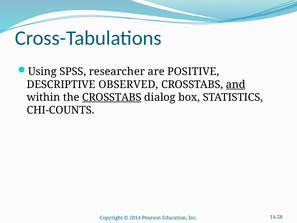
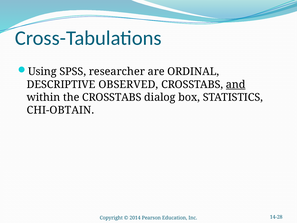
POSITIVE: POSITIVE -> ORDINAL (193, 72)
CROSSTABS underline: present -> none (112, 97)
CHI-COUNTS: CHI-COUNTS -> CHI-OBTAIN (60, 110)
